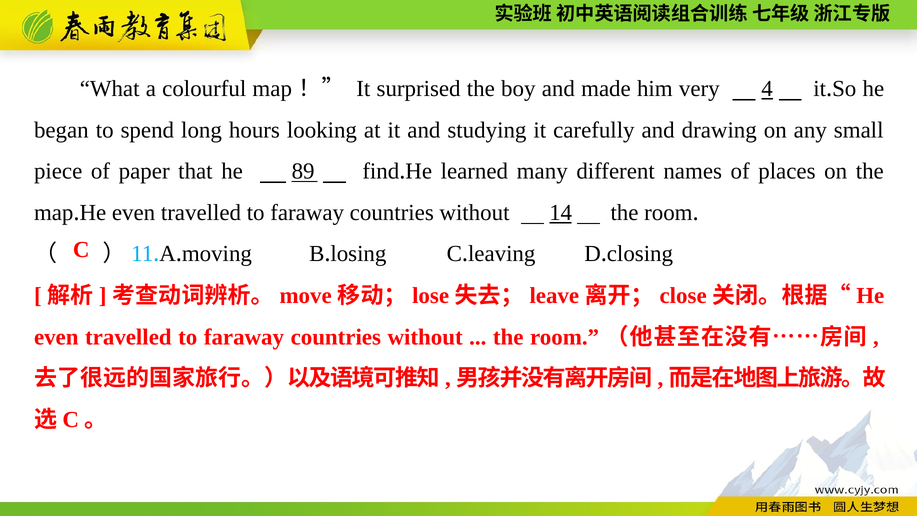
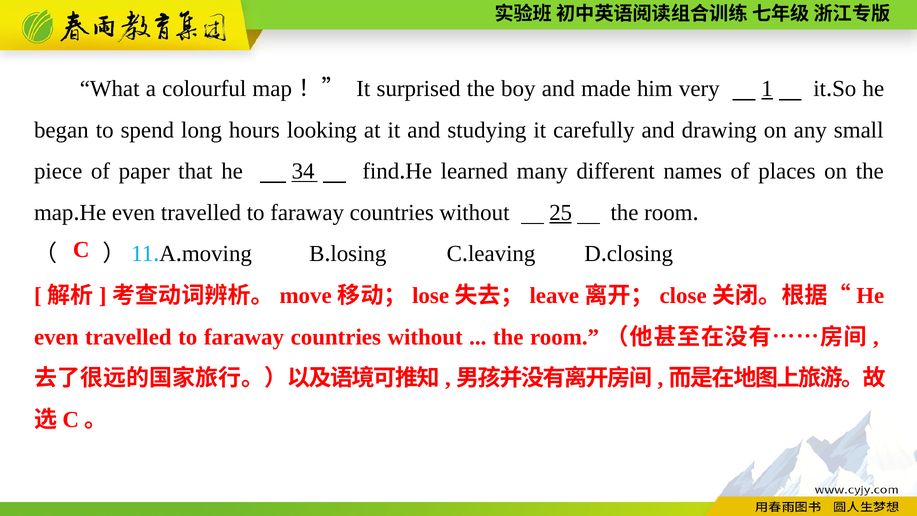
4: 4 -> 1 (767, 89)
89: 89 -> 34 (303, 171)
14: 14 -> 25 (561, 213)
